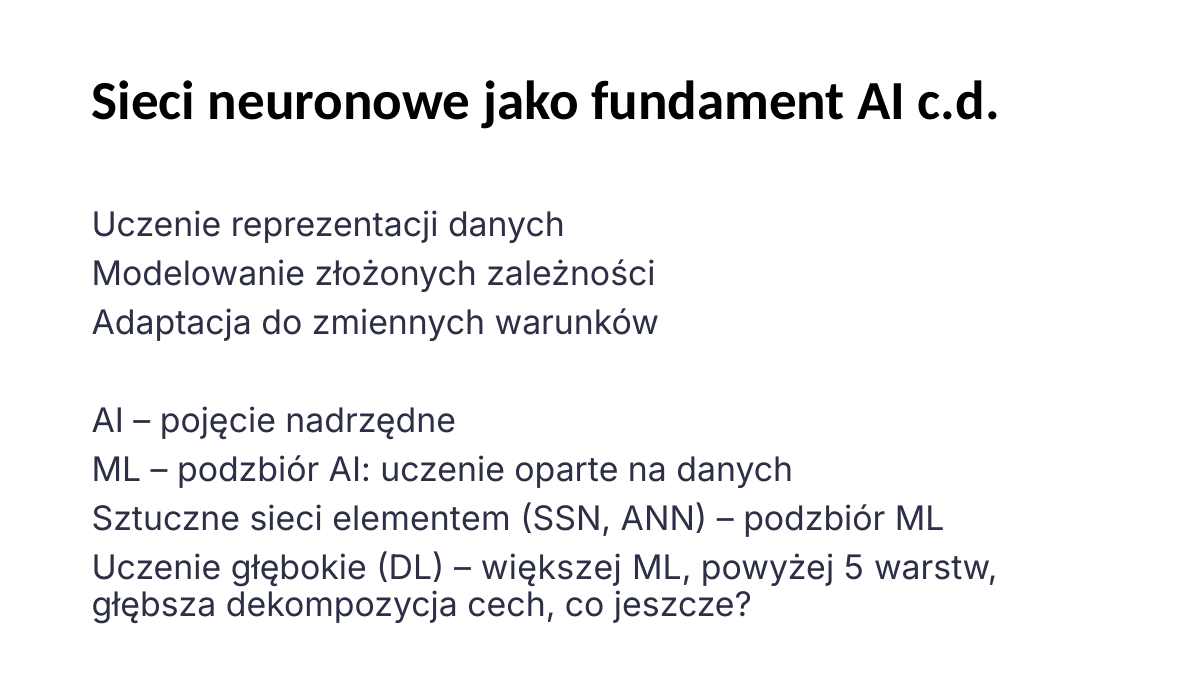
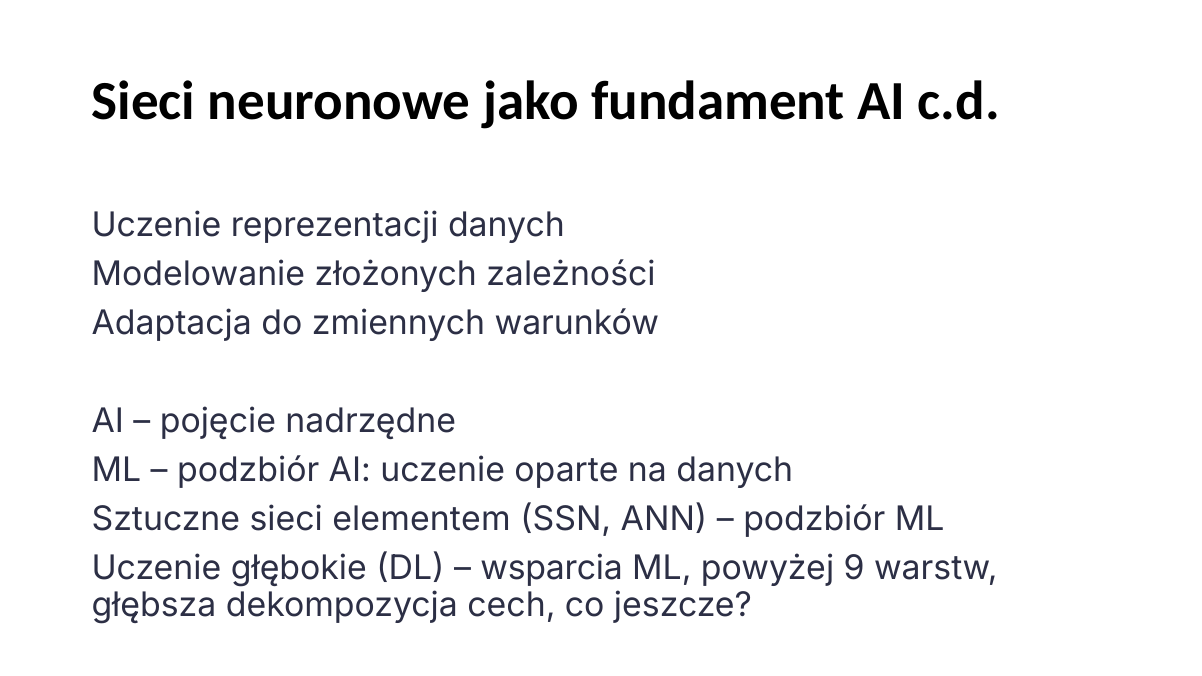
większej: większej -> wsparcia (552, 569)
5: 5 -> 9 (854, 569)
